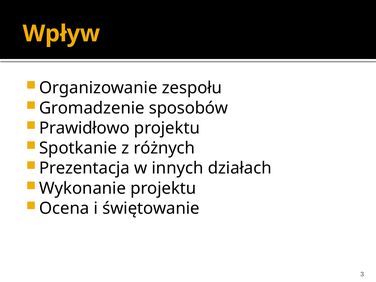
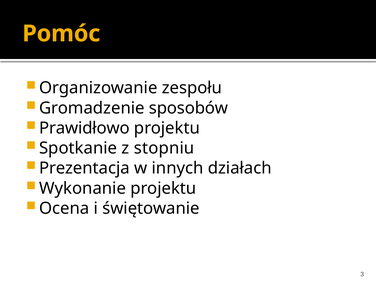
Wpływ: Wpływ -> Pomóc (61, 34)
różnych: różnych -> stopniu (164, 148)
